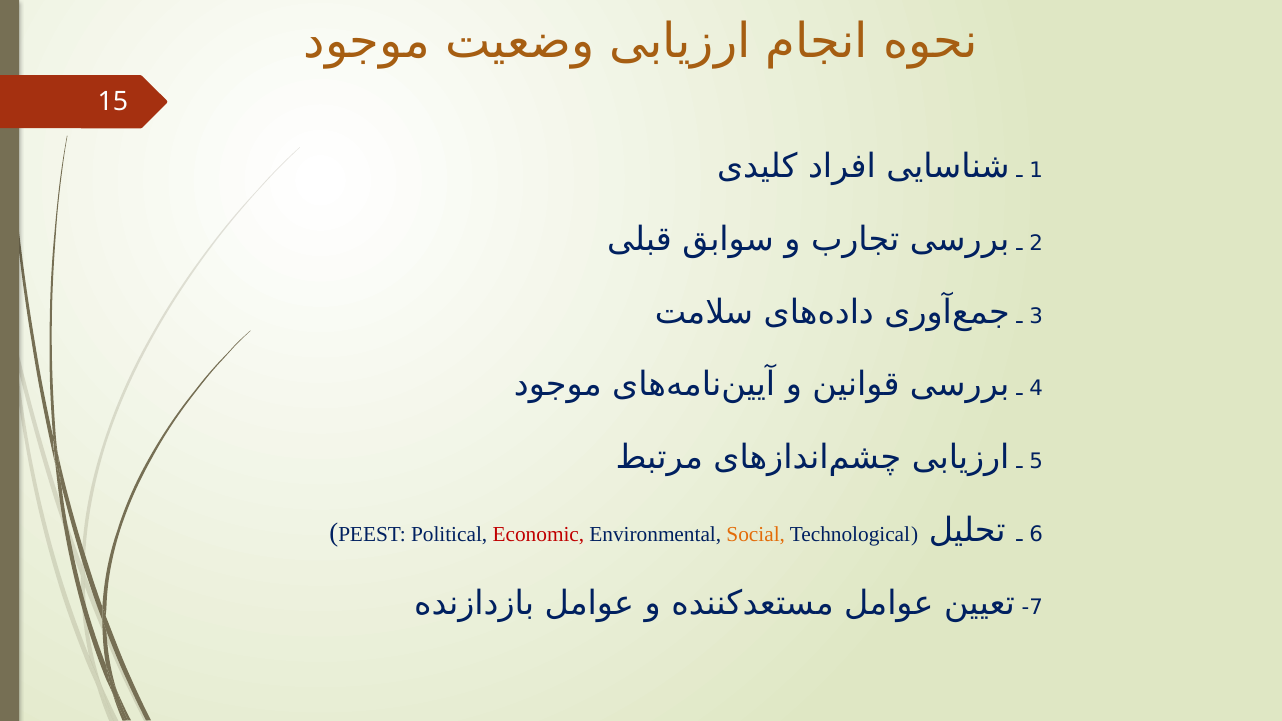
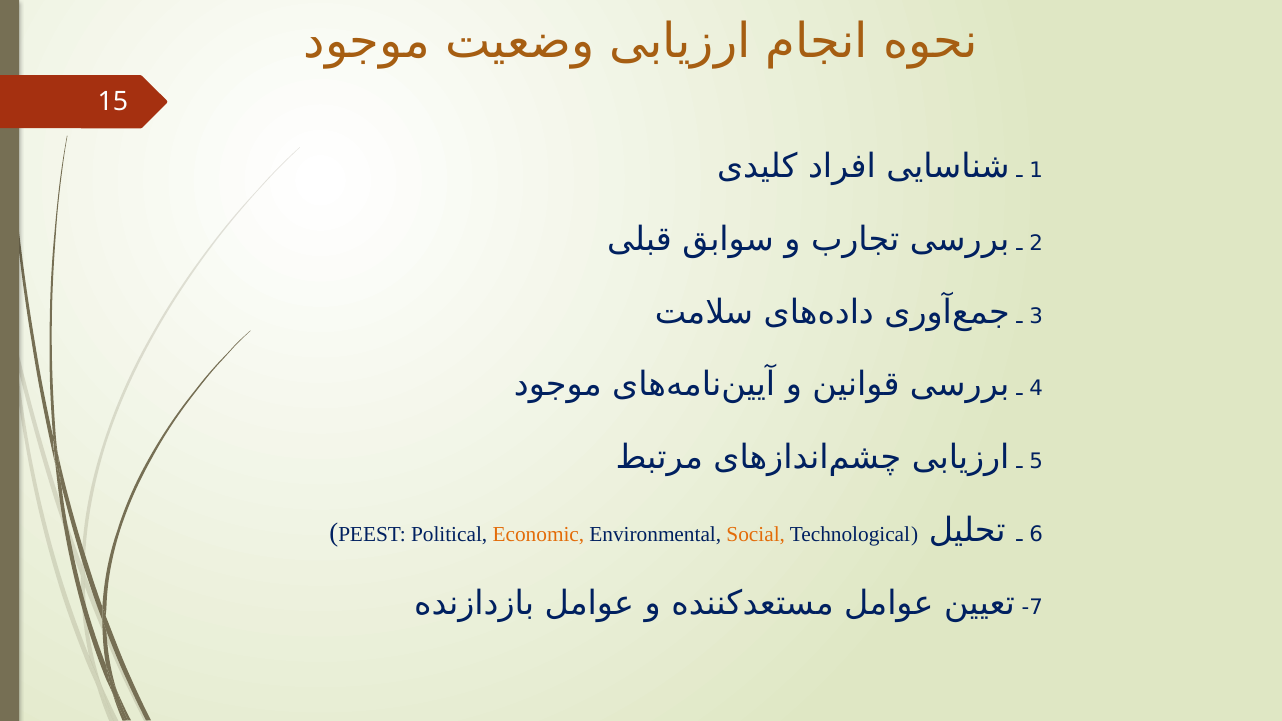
Economic colour: red -> orange (538, 534)
